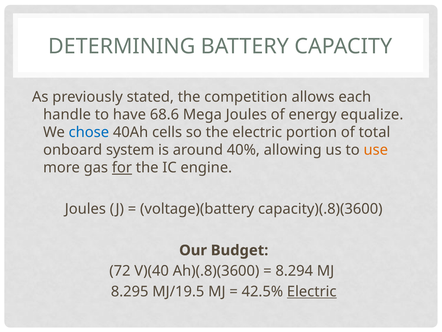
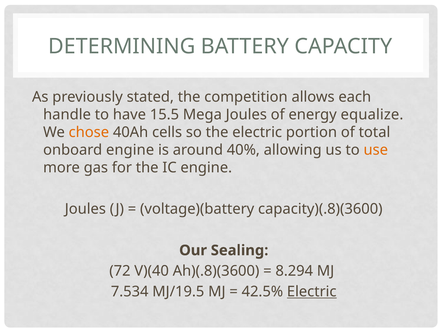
68.6: 68.6 -> 15.5 (164, 114)
chose colour: blue -> orange (89, 132)
onboard system: system -> engine (130, 150)
for underline: present -> none (122, 168)
Budget: Budget -> Sealing (240, 250)
8.295: 8.295 -> 7.534 (130, 291)
